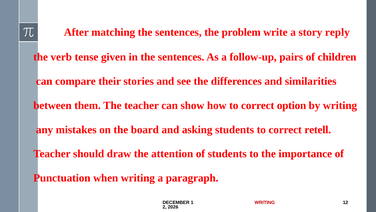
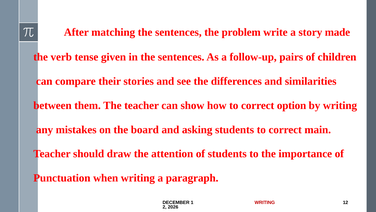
reply: reply -> made (337, 32)
retell: retell -> main (318, 129)
